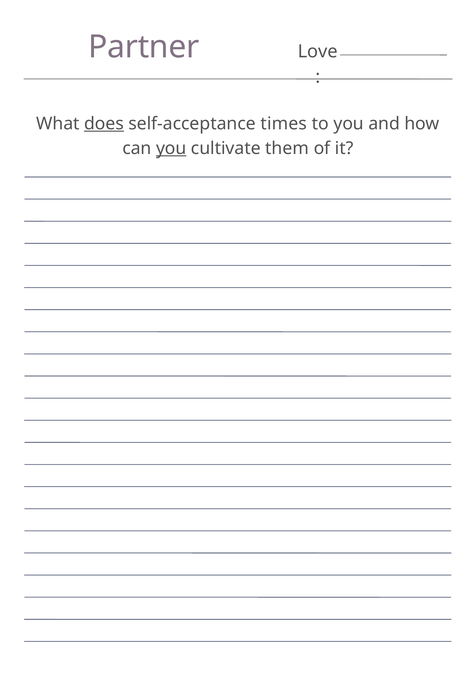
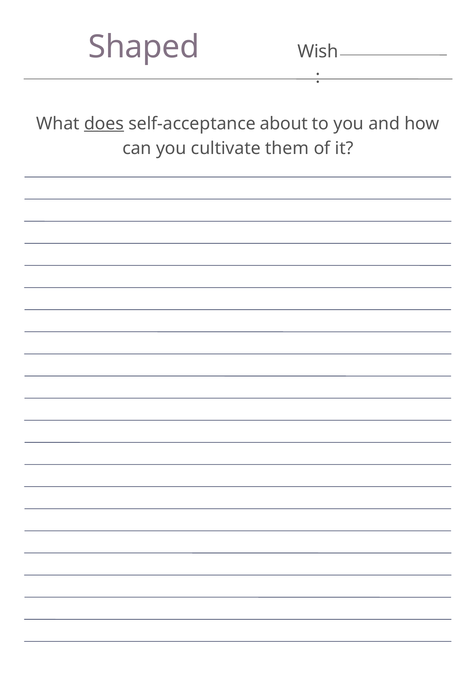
Partner: Partner -> Shaped (144, 47)
Love: Love -> Wish (318, 51)
times: times -> about (284, 123)
you underline: present -> none (171, 148)
